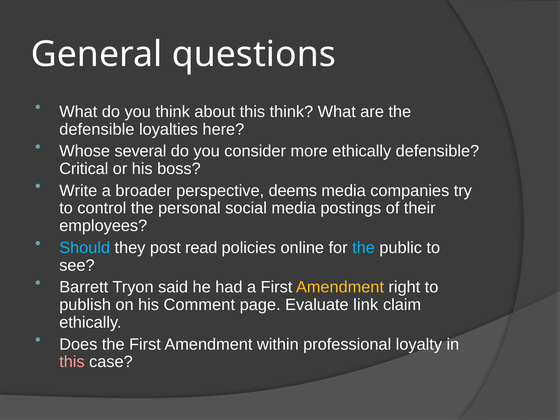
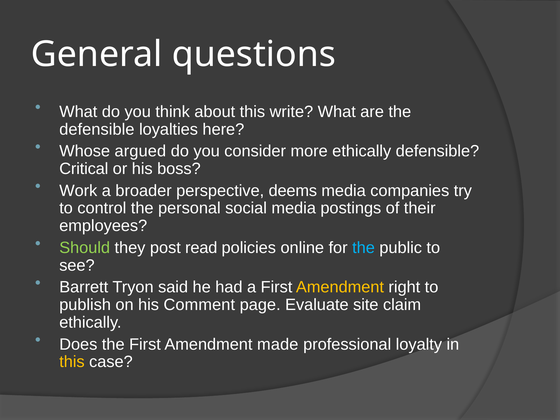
this think: think -> write (291, 112)
several: several -> argued (140, 151)
Write: Write -> Work (78, 191)
Should colour: light blue -> light green (85, 248)
link: link -> site (366, 305)
within: within -> made (278, 344)
this colour: pink -> yellow (72, 362)
